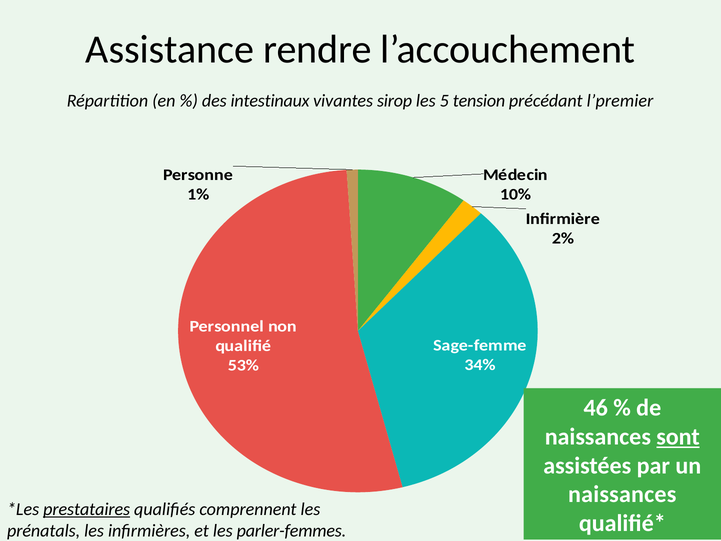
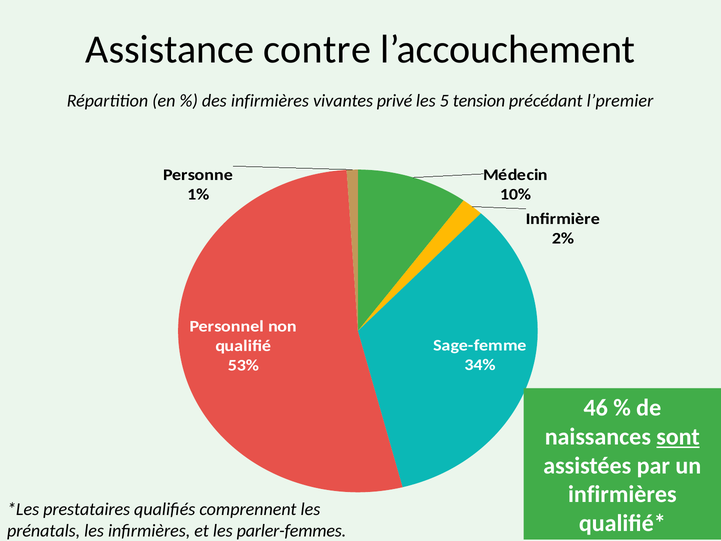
rendre: rendre -> contre (317, 49)
des intestinaux: intestinaux -> infirmières (270, 101)
sirop: sirop -> privé (395, 101)
naissances: naissances -> infirmières (622, 494)
prestataires underline: present -> none (87, 509)
